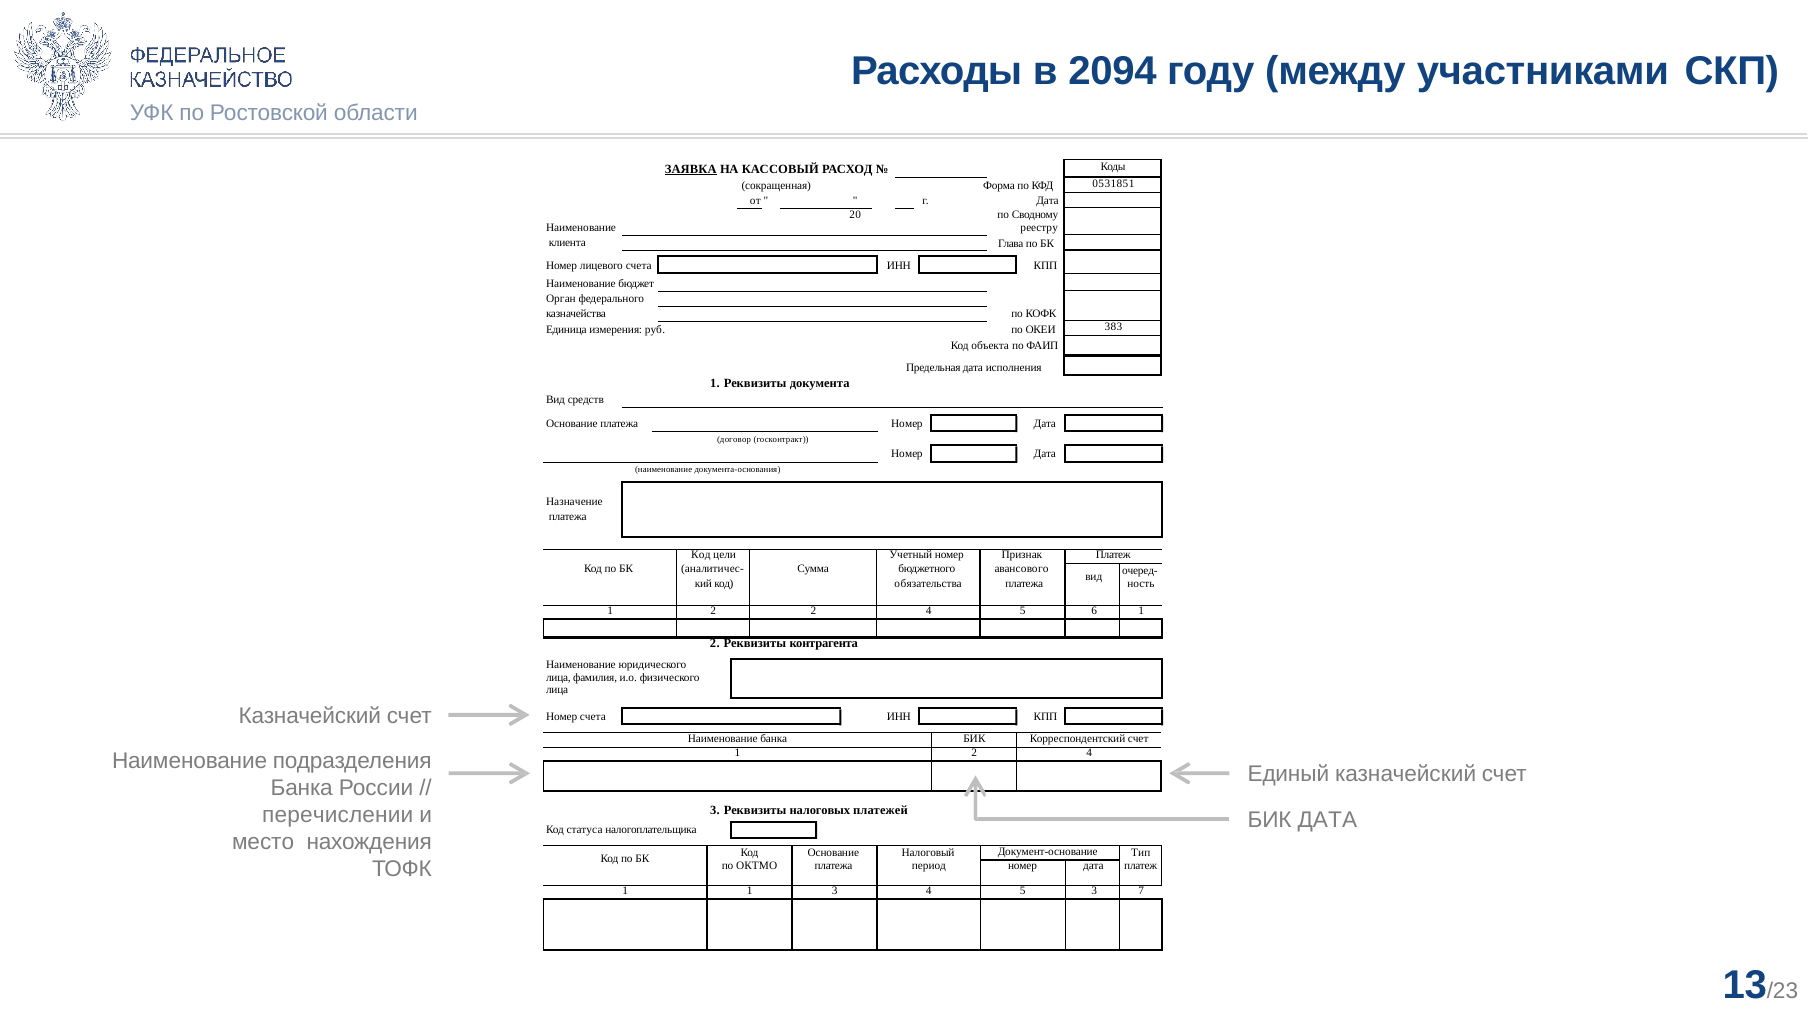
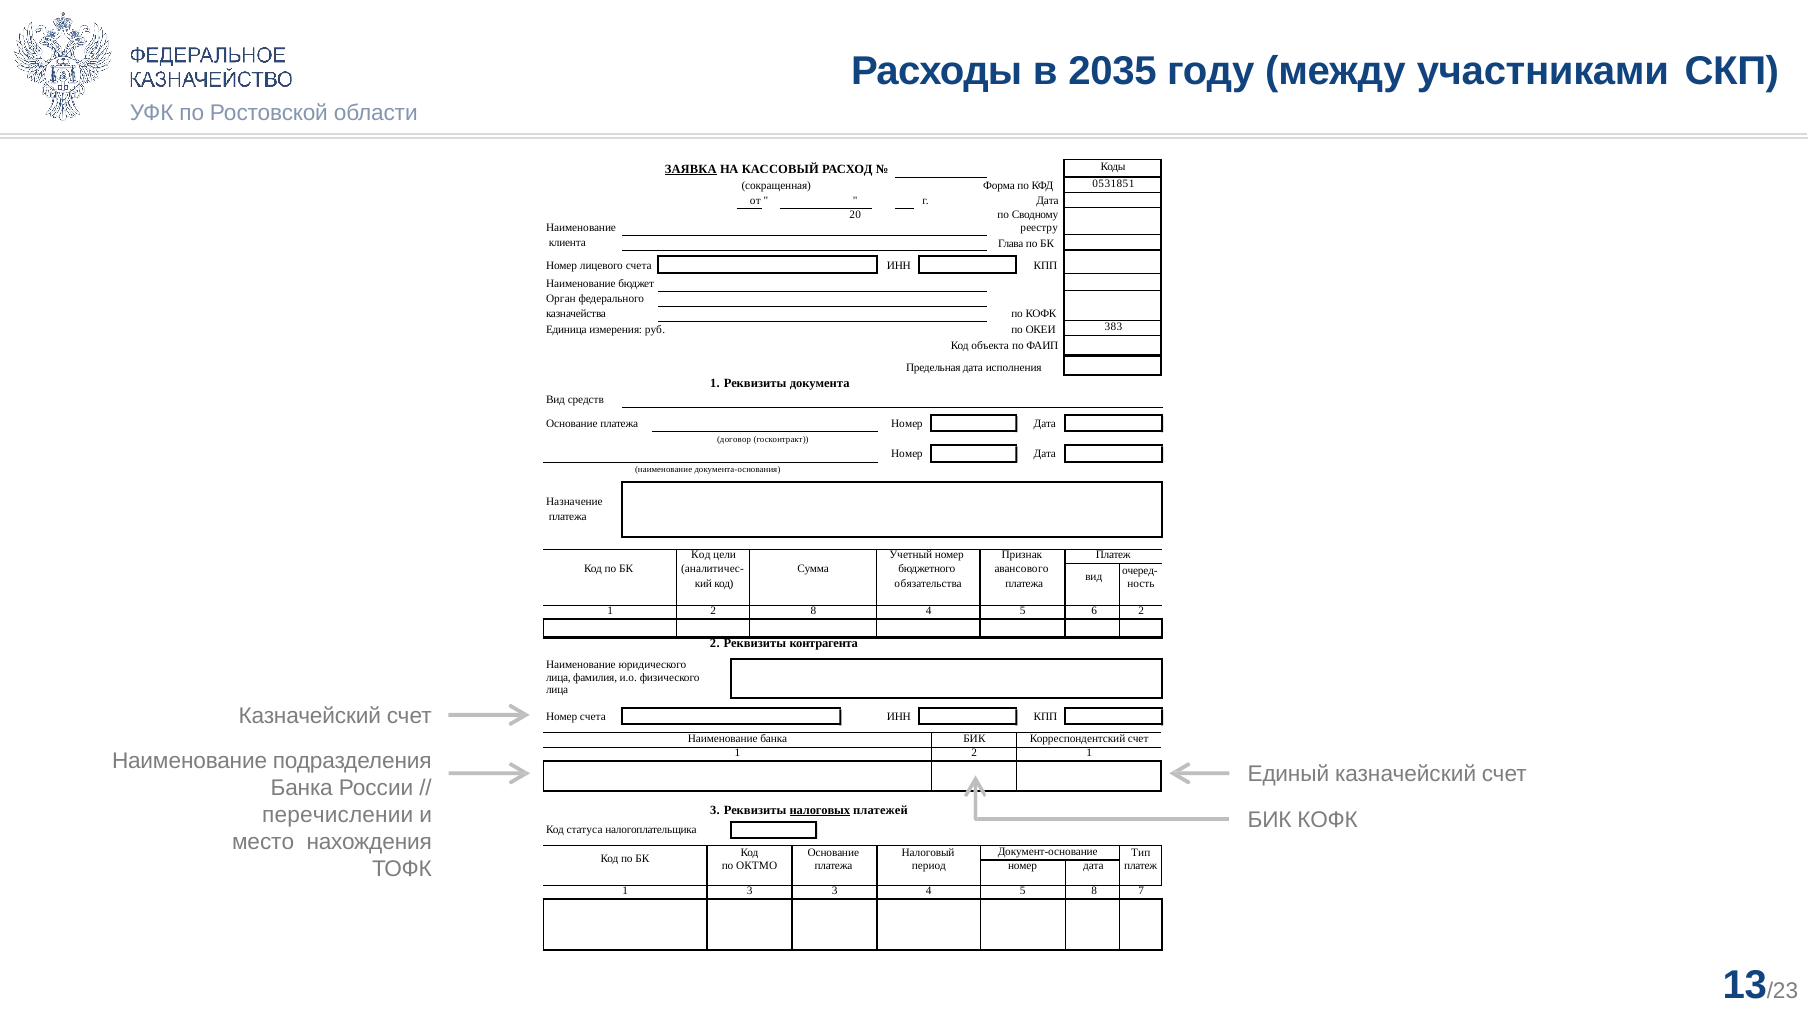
2094: 2094 -> 2035 (1113, 71)
2 2: 2 -> 8 (813, 611)
6 1: 1 -> 2 (1141, 611)
1 2 4: 4 -> 1 (1089, 753)
налоговых underline: none -> present (820, 810)
БИК ДАТА: ДАТА -> КОФК (1328, 820)
1 1: 1 -> 3 (750, 891)
5 3: 3 -> 8 (1094, 891)
